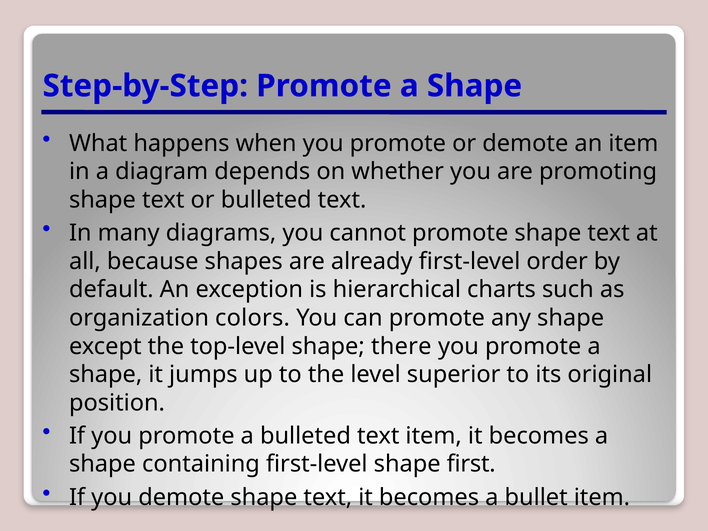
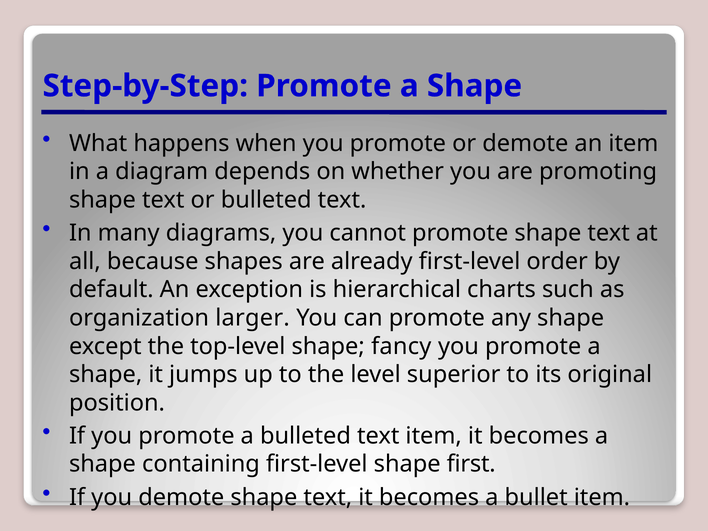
colors: colors -> larger (252, 318)
there: there -> fancy (401, 346)
